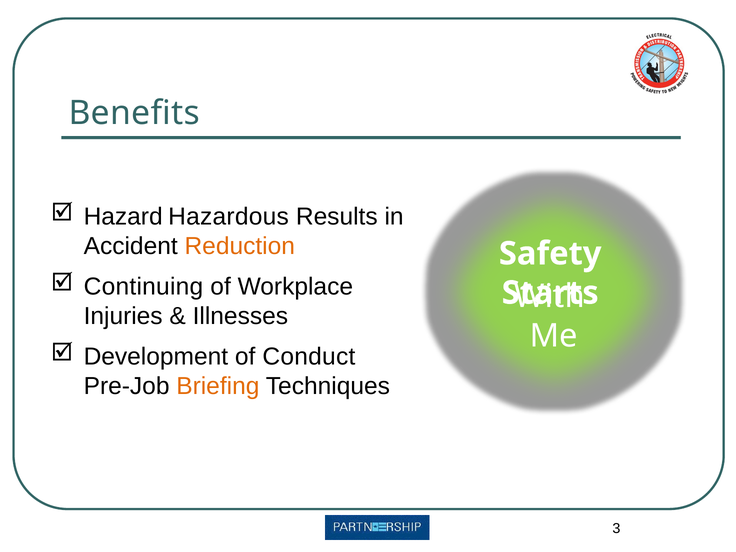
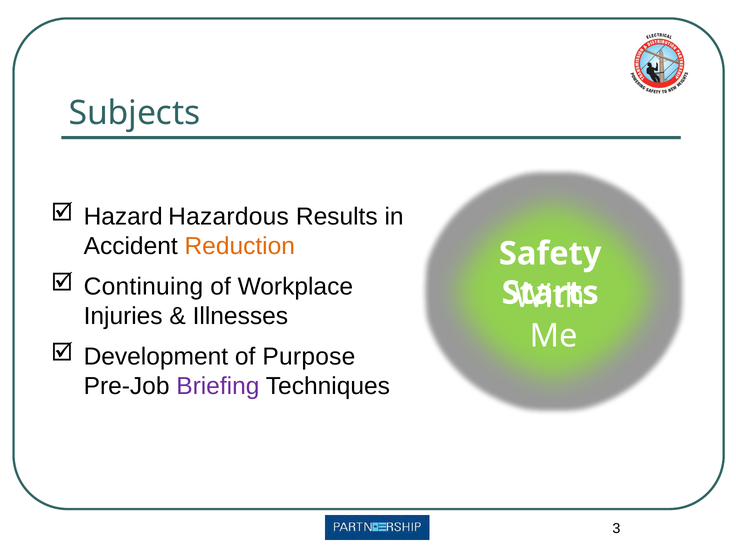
Benefits: Benefits -> Subjects (134, 113)
Conduct: Conduct -> Purpose (309, 356)
Briefing colour: orange -> purple (218, 386)
